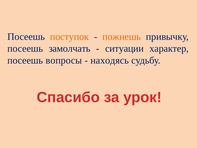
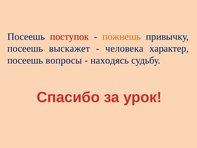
поступок colour: orange -> red (69, 37)
замолчать: замолчать -> выскажет (69, 48)
ситуации: ситуации -> человека (124, 48)
